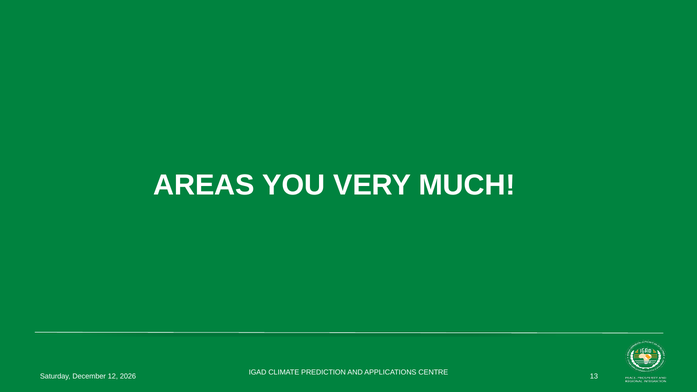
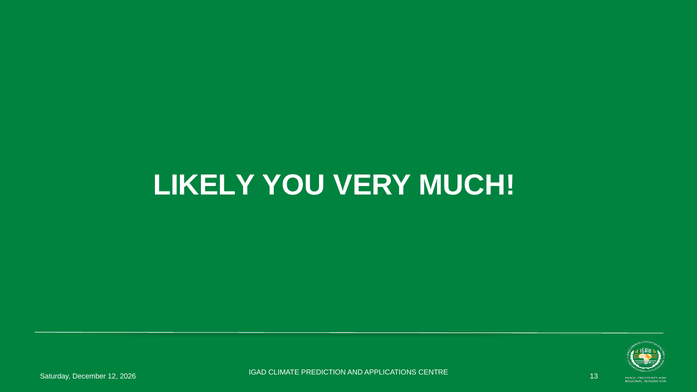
AREAS: AREAS -> LIKELY (204, 185)
